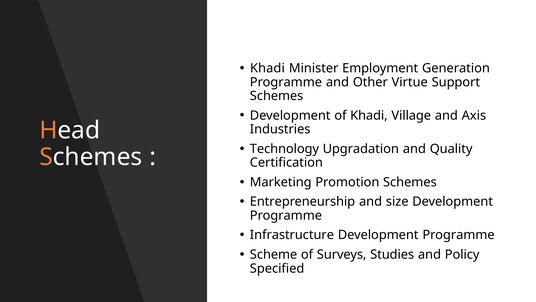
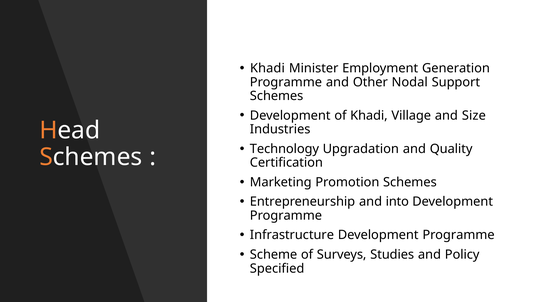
Virtue: Virtue -> Nodal (410, 82)
Axis: Axis -> Size (474, 115)
size: size -> into (397, 201)
